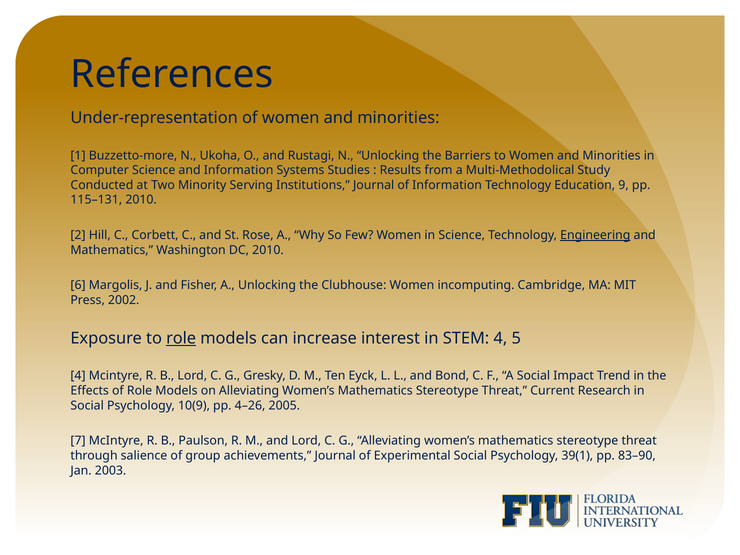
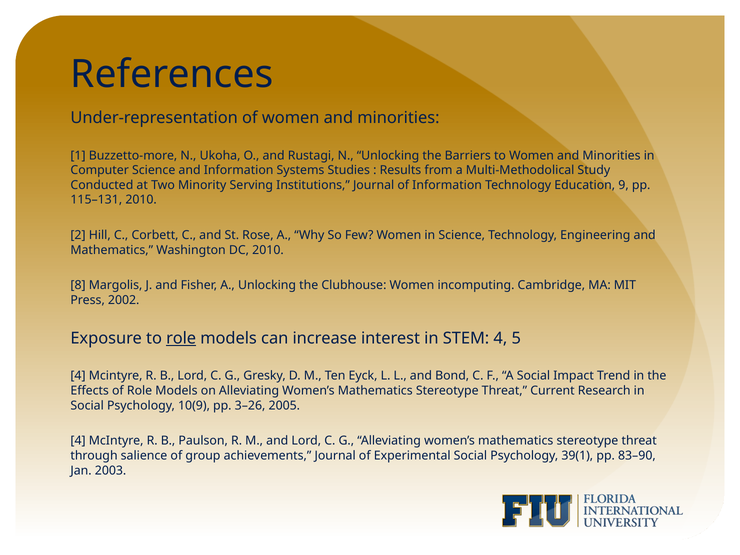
Engineering underline: present -> none (595, 235)
6: 6 -> 8 (78, 285)
4–26: 4–26 -> 3–26 (250, 405)
7: 7 -> 4 (78, 441)
